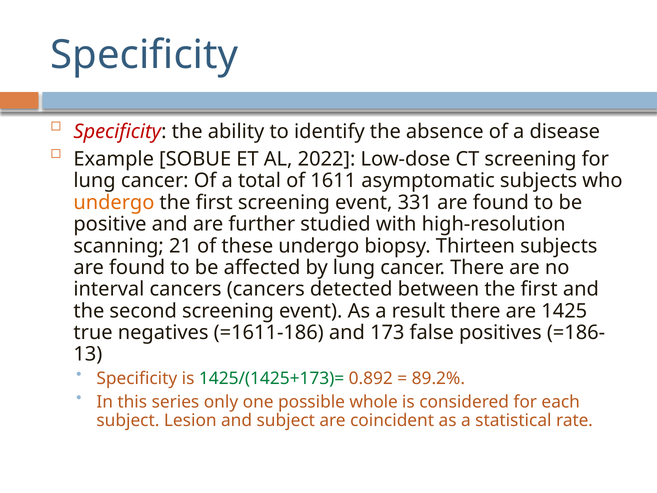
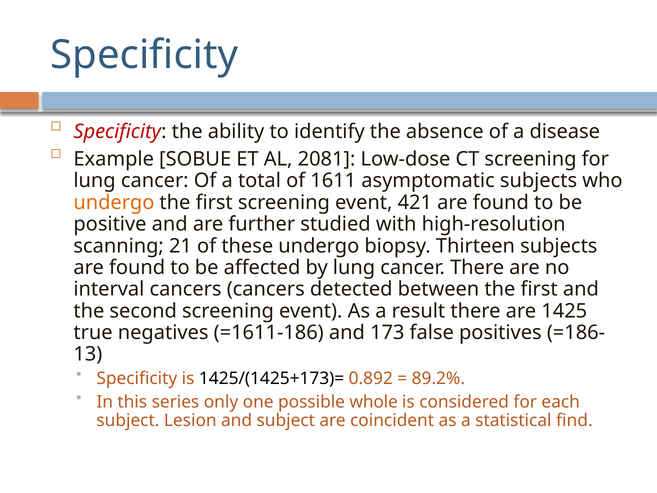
2022: 2022 -> 2081 (327, 159)
331: 331 -> 421 (415, 202)
1425/(1425+173)= colour: green -> black (272, 378)
rate: rate -> find (574, 420)
